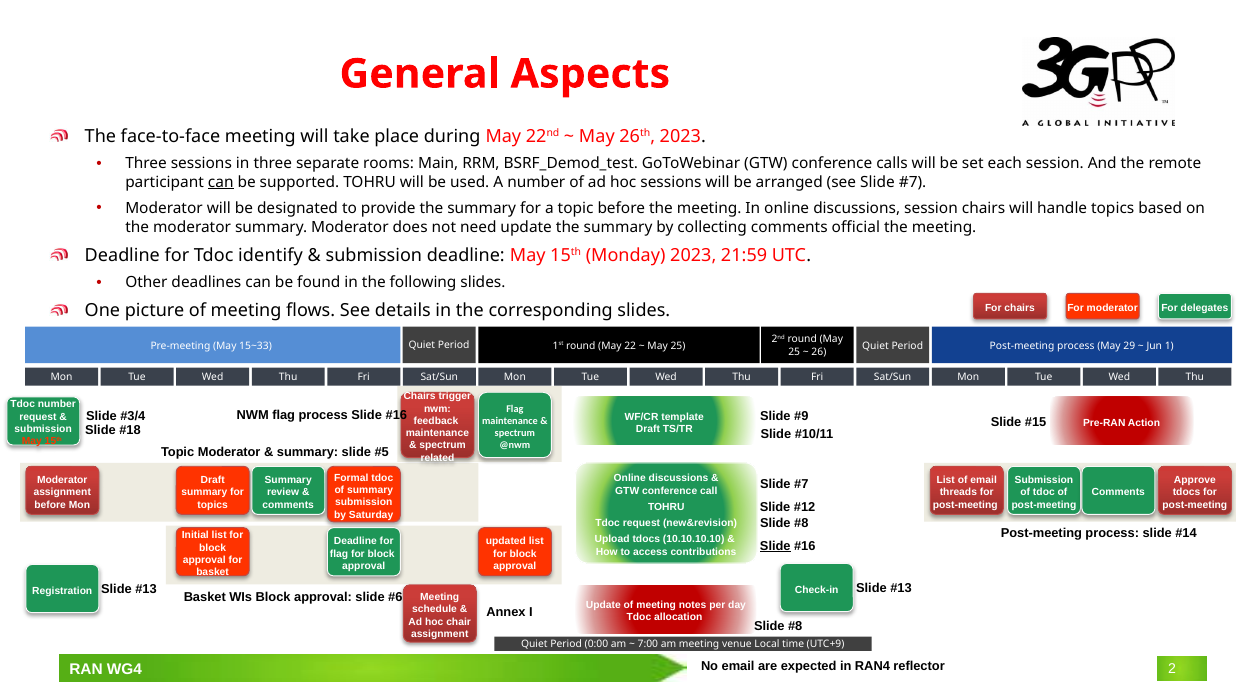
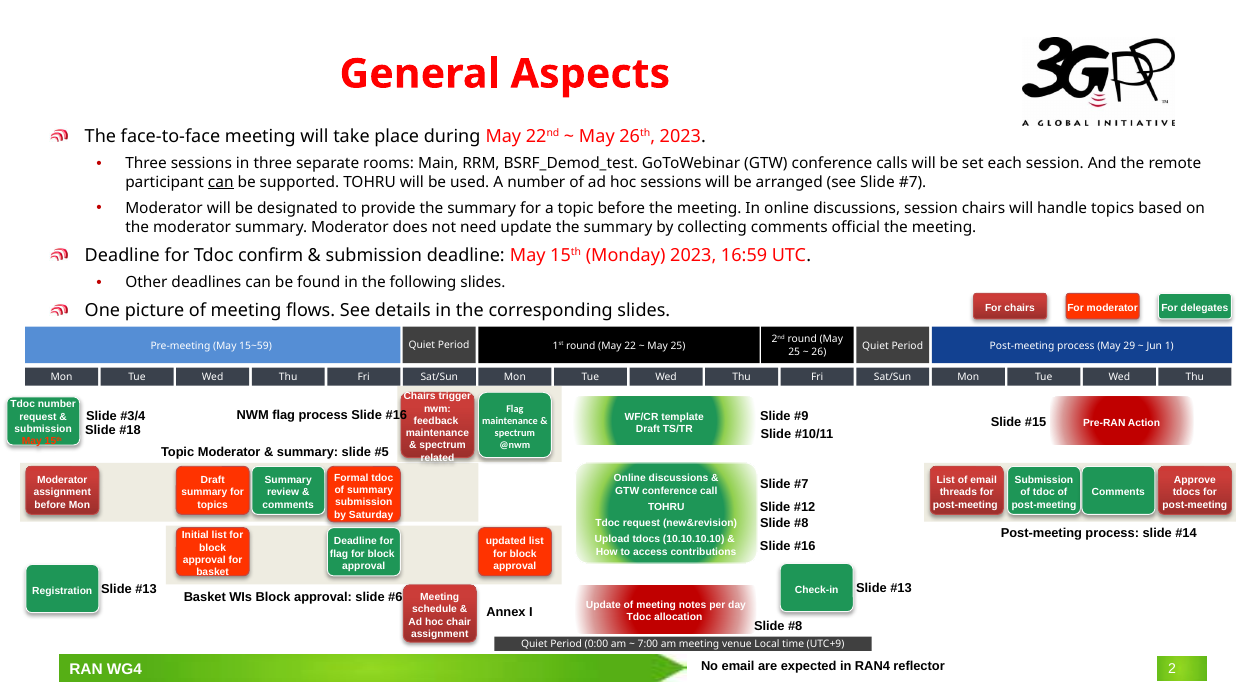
identify: identify -> confirm (271, 255)
21:59: 21:59 -> 16:59 (744, 255)
15~33: 15~33 -> 15~59 (256, 346)
Slide underline: present -> none (775, 546)
